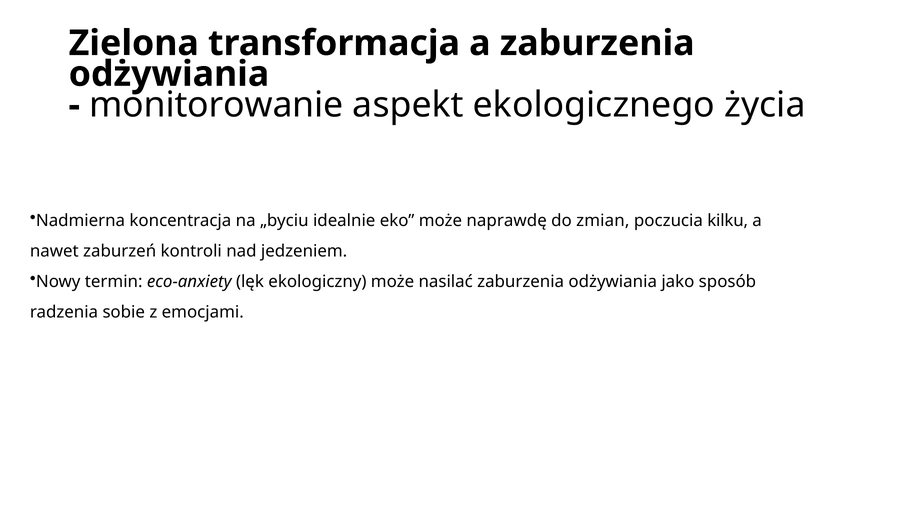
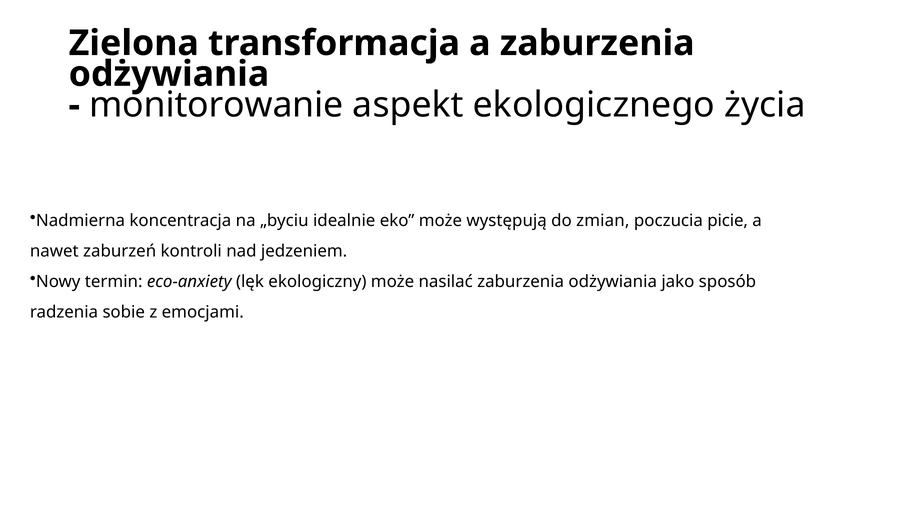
naprawdę: naprawdę -> występują (507, 221)
kilku: kilku -> picie (728, 221)
